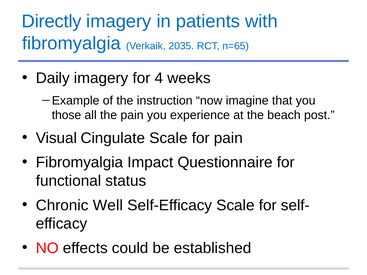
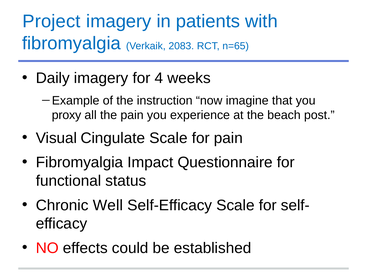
Directly: Directly -> Project (51, 21)
2035: 2035 -> 2083 (181, 46)
those: those -> proxy (67, 115)
